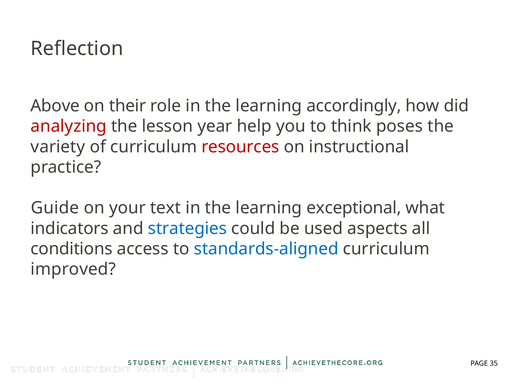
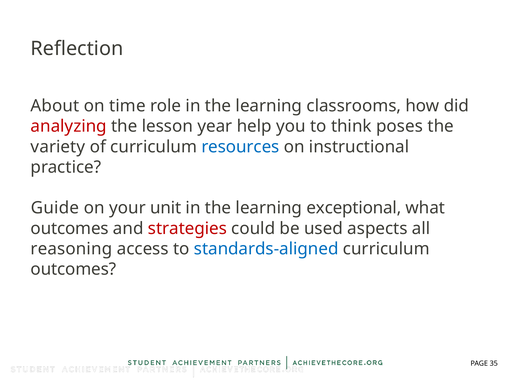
Above: Above -> About (55, 106)
their: their -> time (127, 106)
accordingly: accordingly -> classrooms (354, 106)
resources colour: red -> blue (240, 147)
text: text -> unit (166, 208)
indicators: indicators -> outcomes (70, 229)
strategies colour: blue -> red (187, 229)
conditions: conditions -> reasoning (71, 249)
improved: improved -> outcomes (73, 269)
